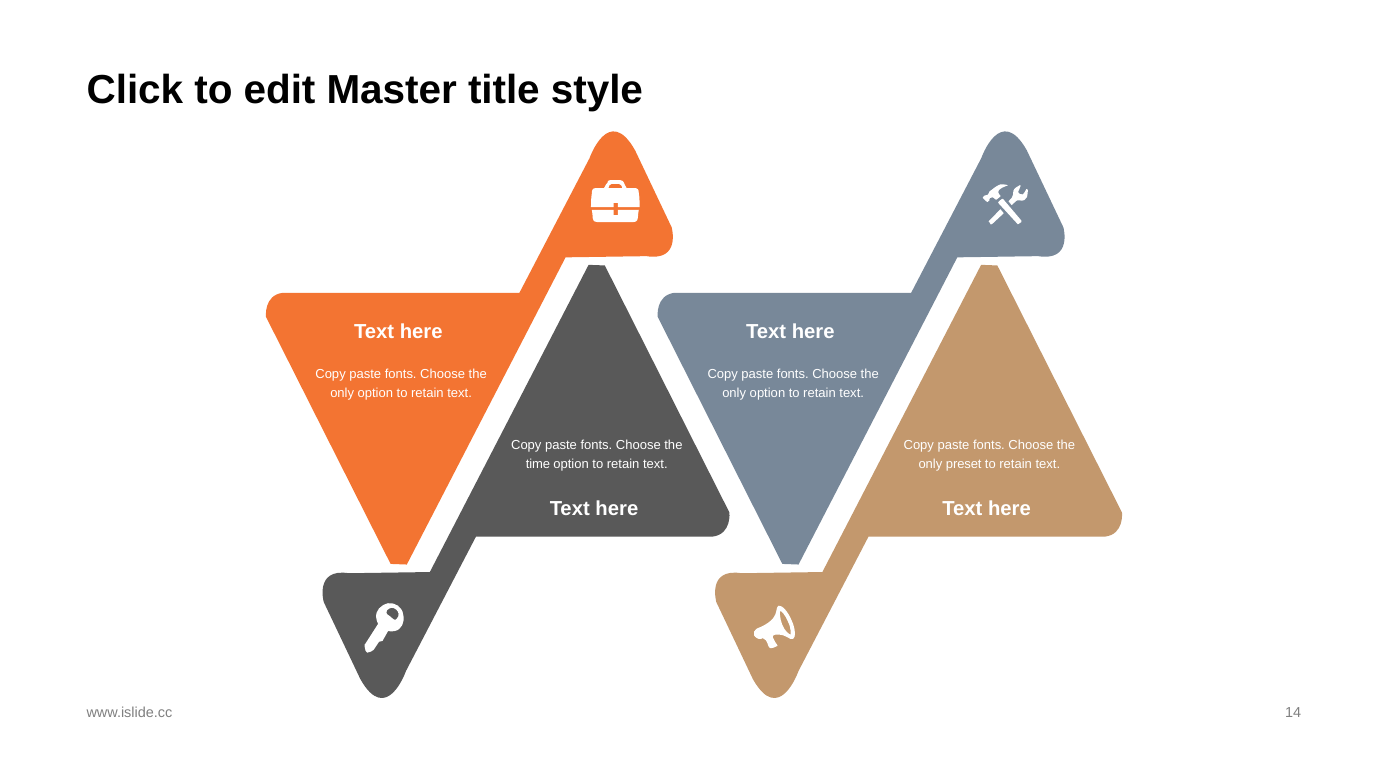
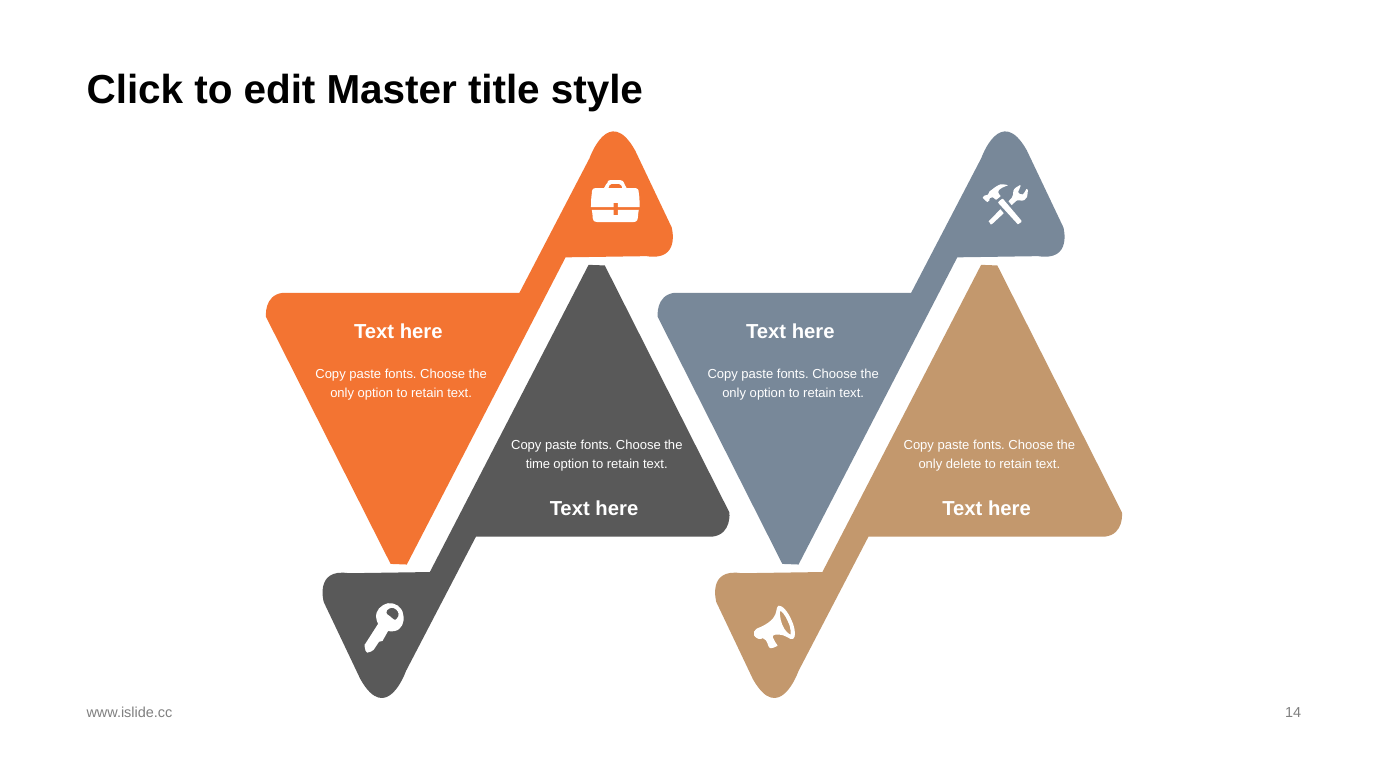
preset: preset -> delete (964, 464)
